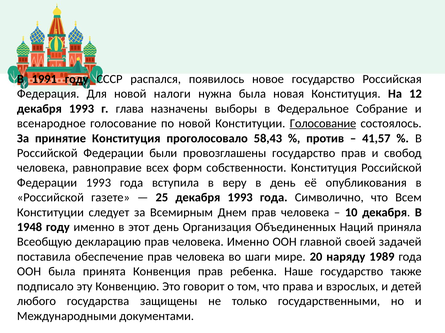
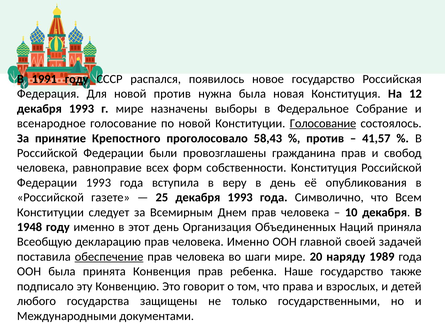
новой налоги: налоги -> против (172, 94)
г глава: глава -> мире (130, 109)
принятие Конституция: Конституция -> Крепостного (126, 139)
провозглашены государство: государство -> гражданина (304, 153)
обеспечение underline: none -> present (109, 257)
